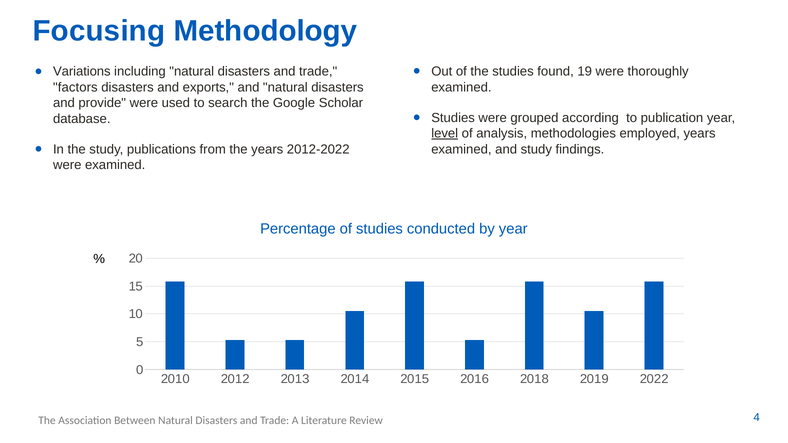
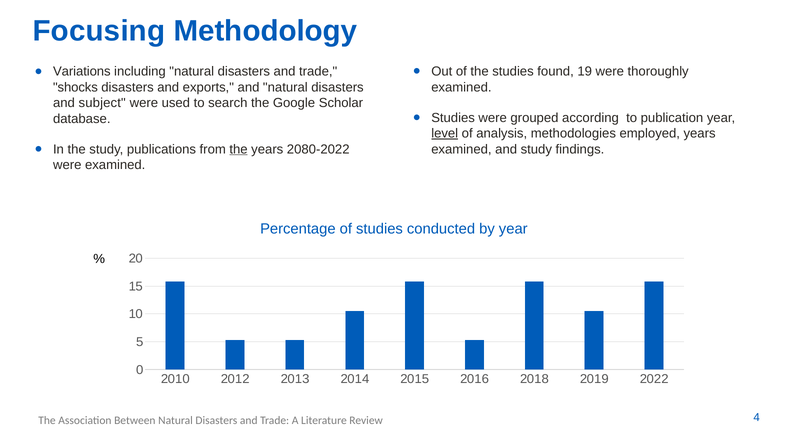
factors: factors -> shocks (75, 87)
provide: provide -> subject (102, 103)
the underline: none -> present (239, 149)
2012-2022: 2012-2022 -> 2080-2022 (318, 149)
